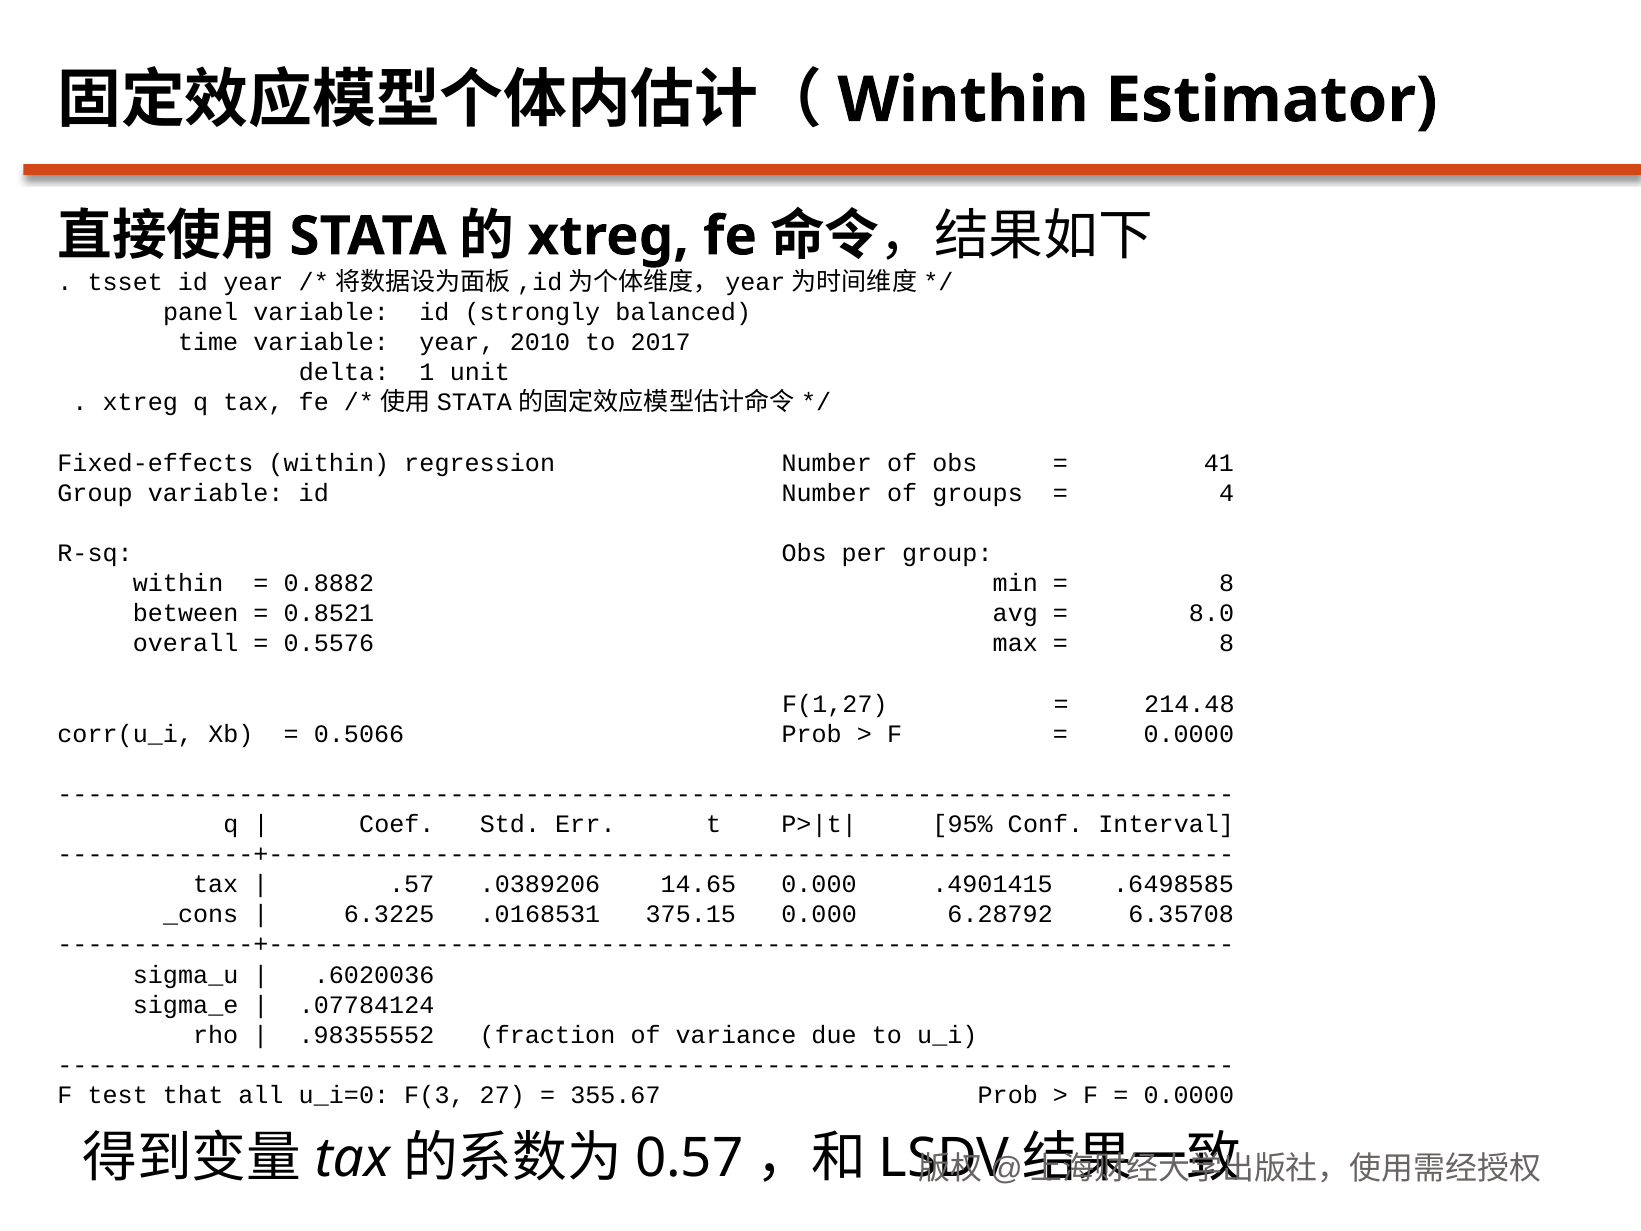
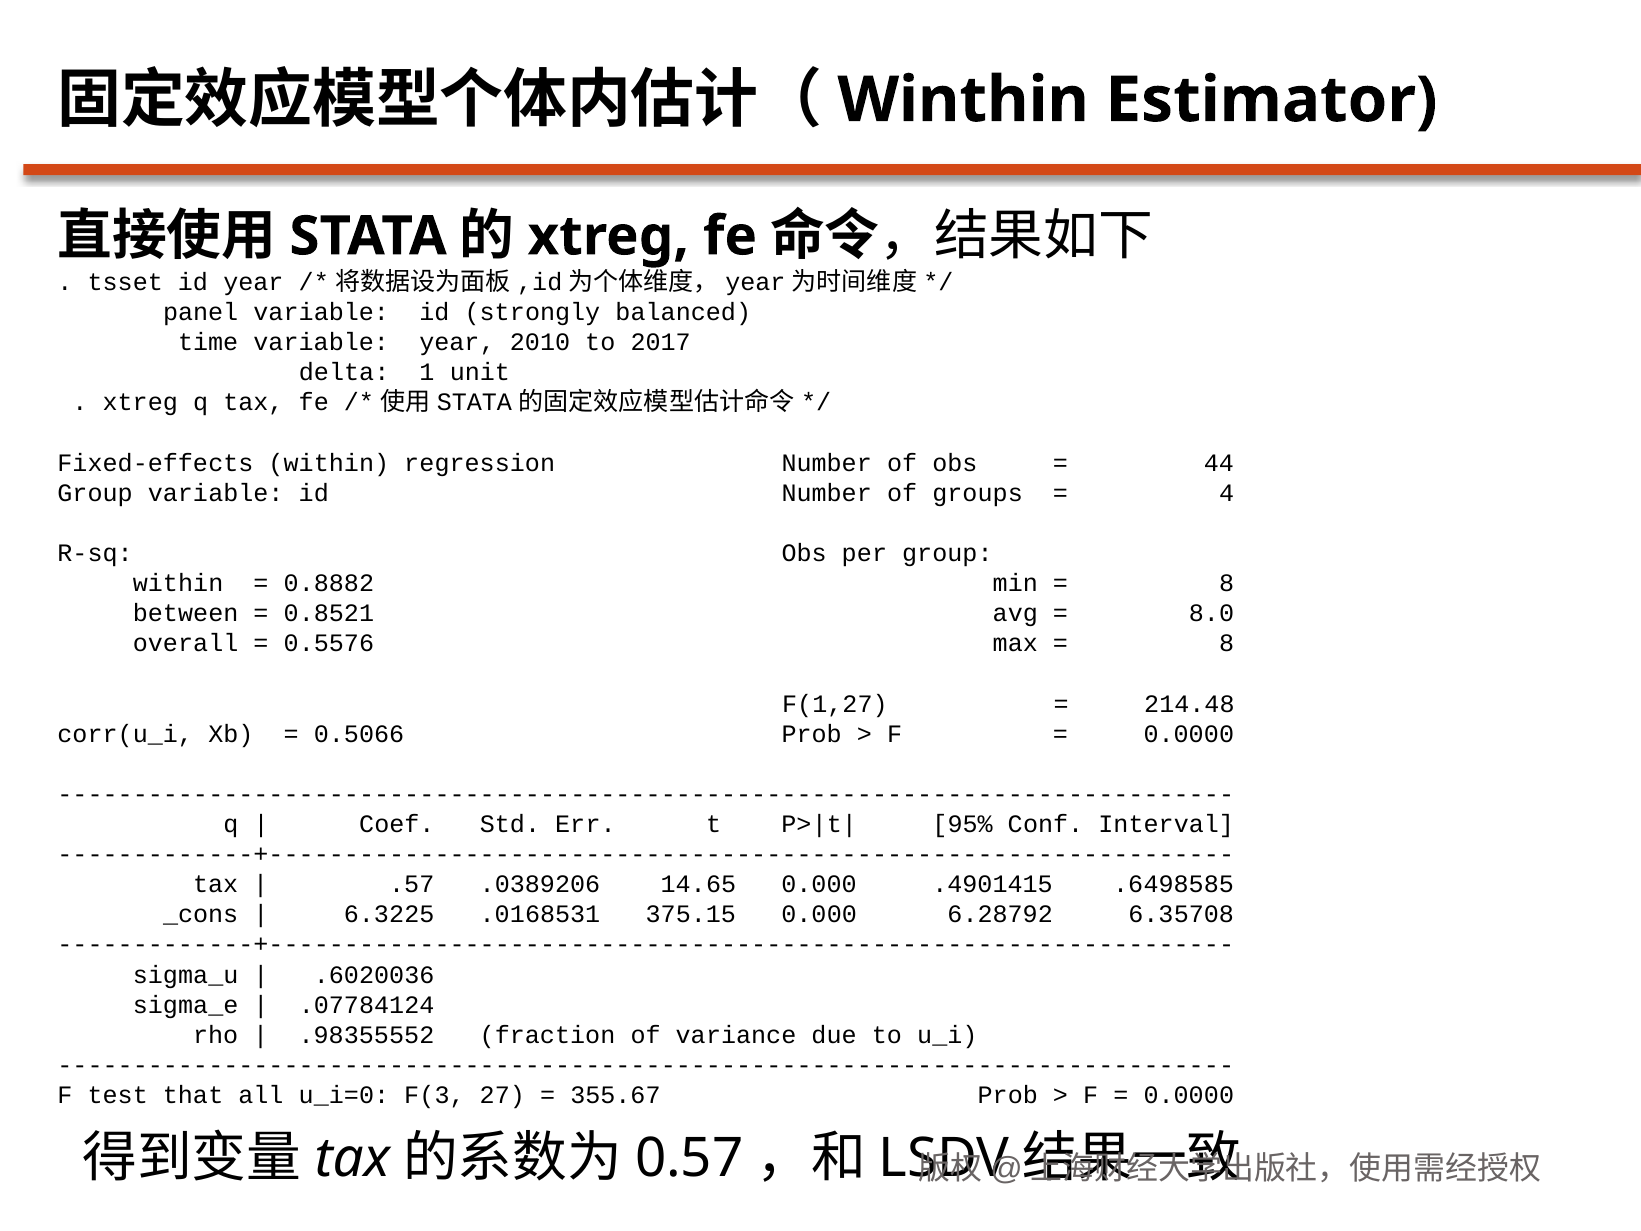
41: 41 -> 44 (1219, 463)
